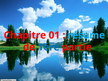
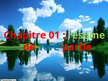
résume colour: light blue -> light green (86, 35)
